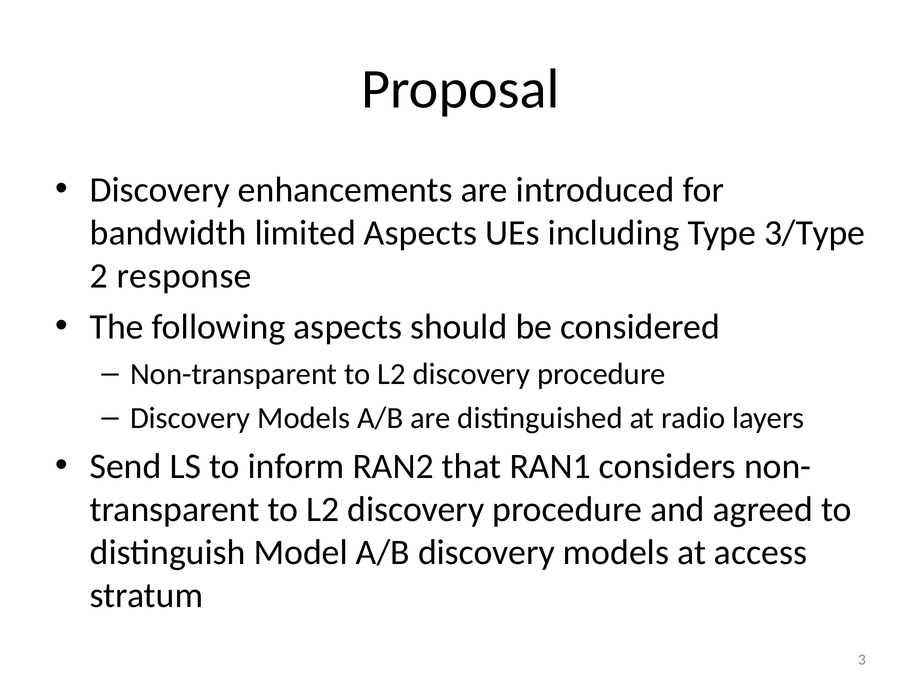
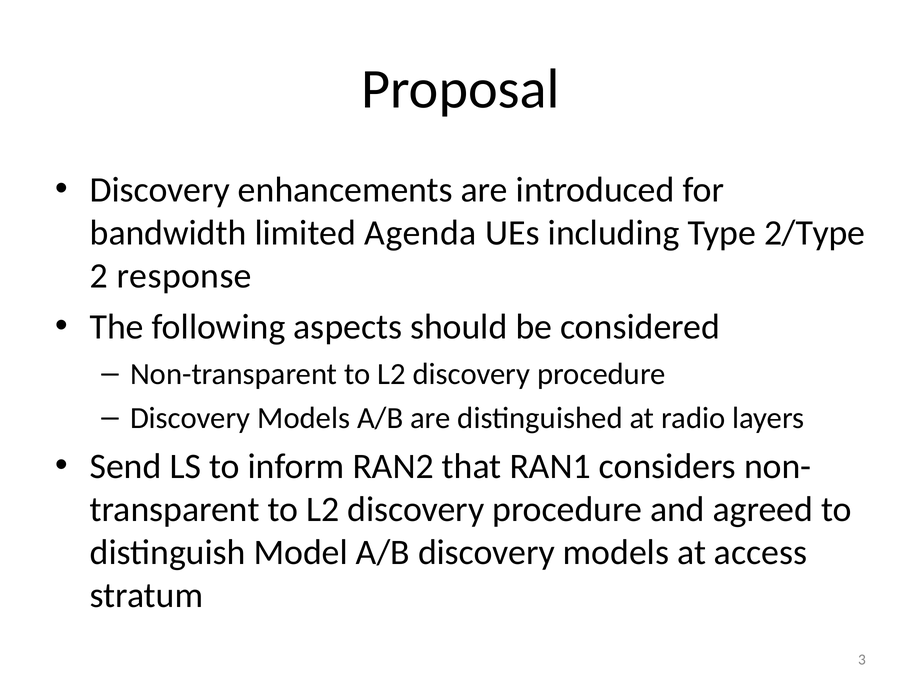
limited Aspects: Aspects -> Agenda (420, 233)
3/Type: 3/Type -> 2/Type (815, 233)
